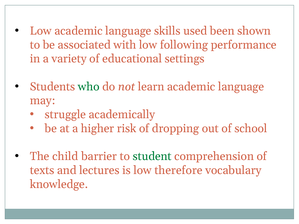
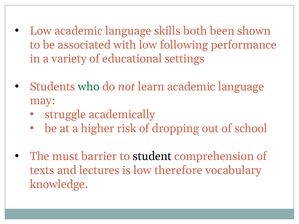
used: used -> both (195, 31)
child: child -> must (65, 157)
student colour: green -> black (152, 157)
